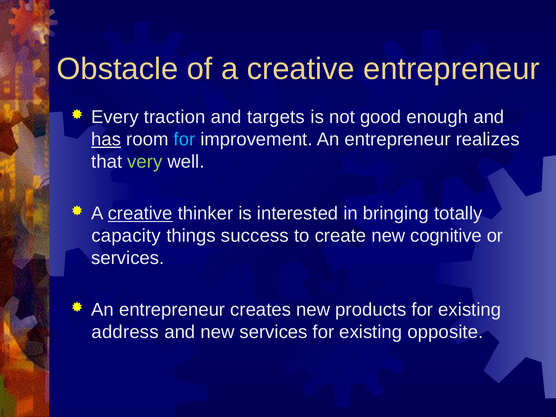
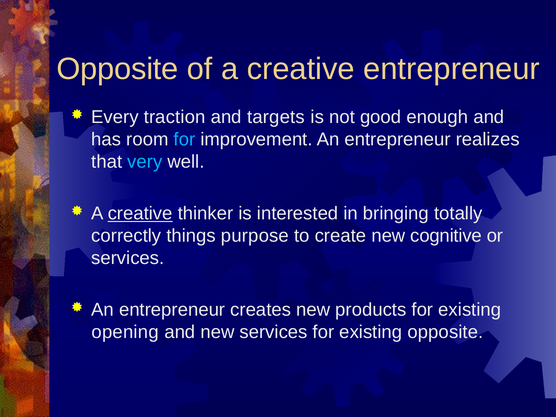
Obstacle: Obstacle -> Opposite (118, 69)
has underline: present -> none (106, 139)
very colour: light green -> light blue (145, 162)
capacity: capacity -> correctly (126, 236)
success: success -> purpose (255, 236)
address: address -> opening (125, 332)
